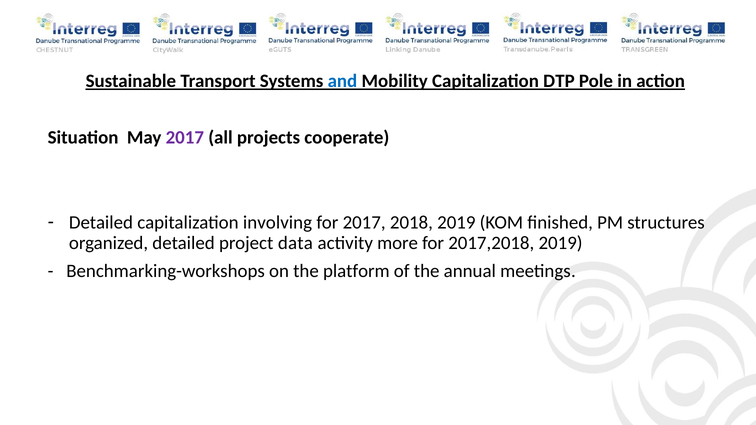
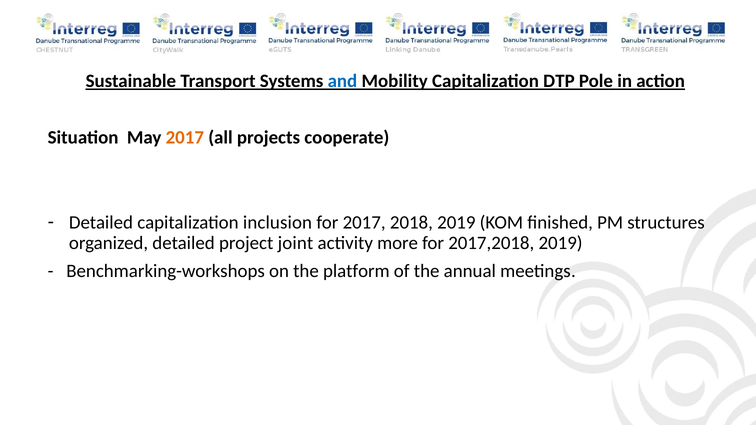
2017 colour: purple -> orange (185, 138)
involving: involving -> inclusion (277, 223)
data: data -> joint (295, 243)
